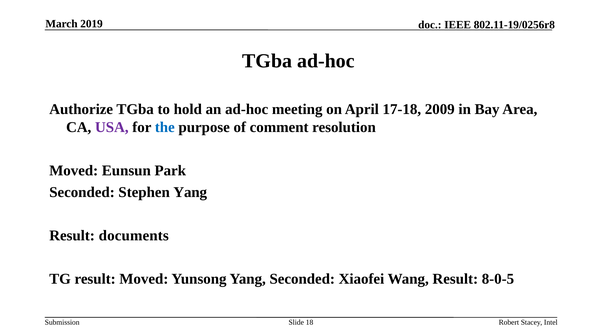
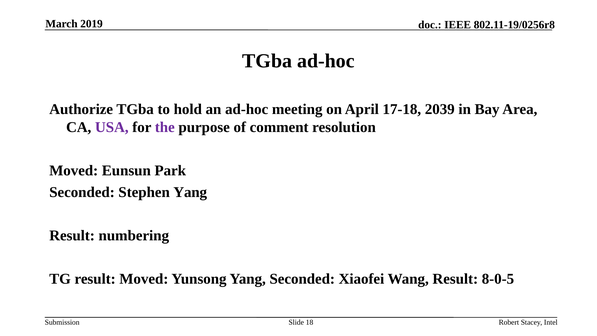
2009: 2009 -> 2039 (440, 109)
the colour: blue -> purple (165, 127)
documents: documents -> numbering (134, 235)
